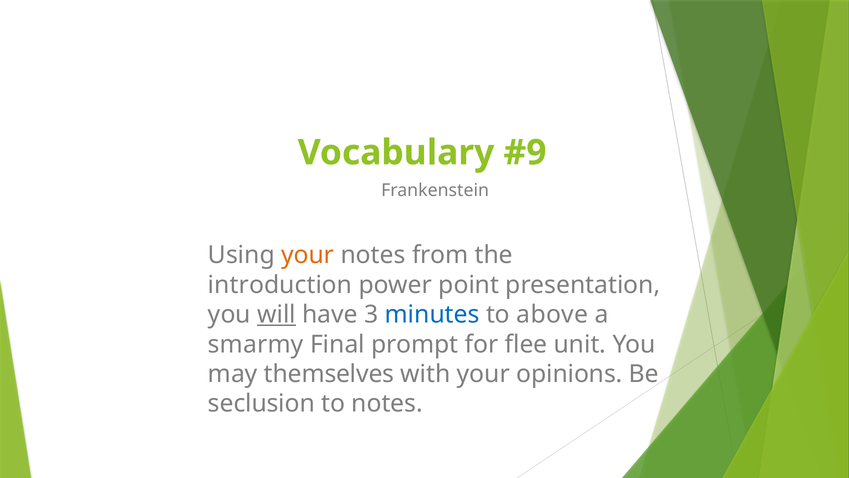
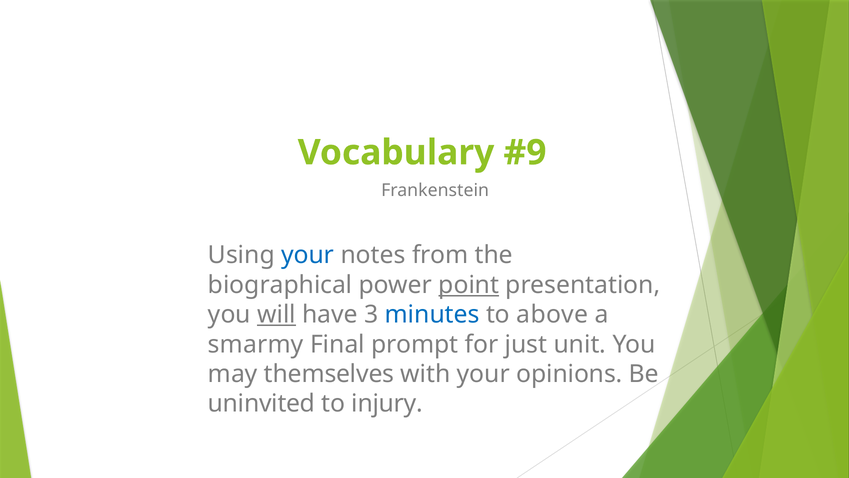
your colour: orange -> blue (308, 255)
introduction: introduction -> biographical (280, 285)
point underline: none -> present (469, 285)
flee: flee -> just (526, 344)
seclusion: seclusion -> uninvited (262, 403)
to notes: notes -> injury (387, 403)
